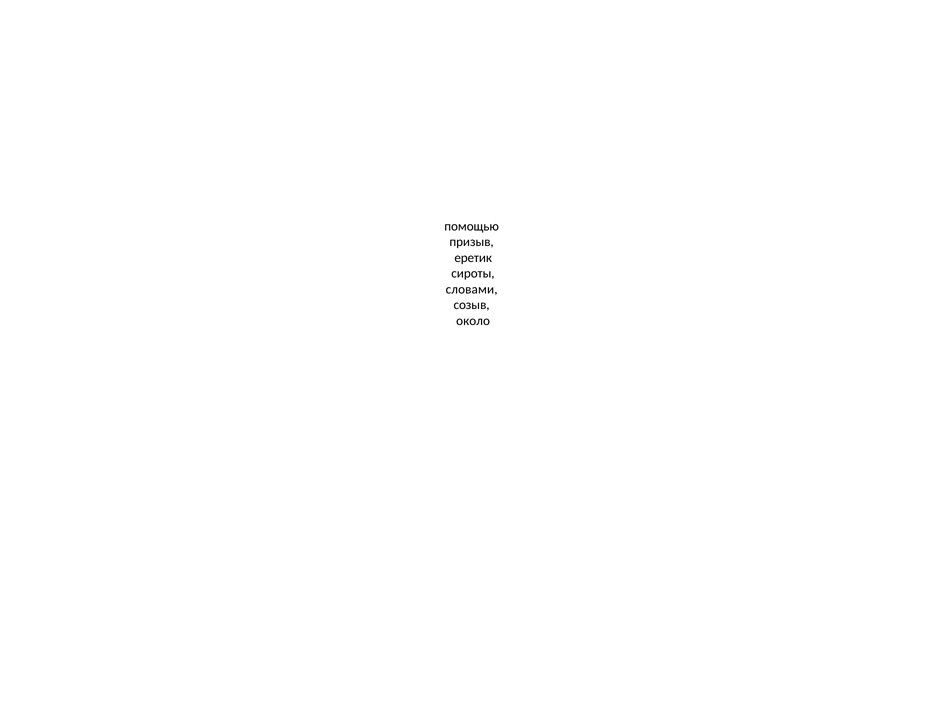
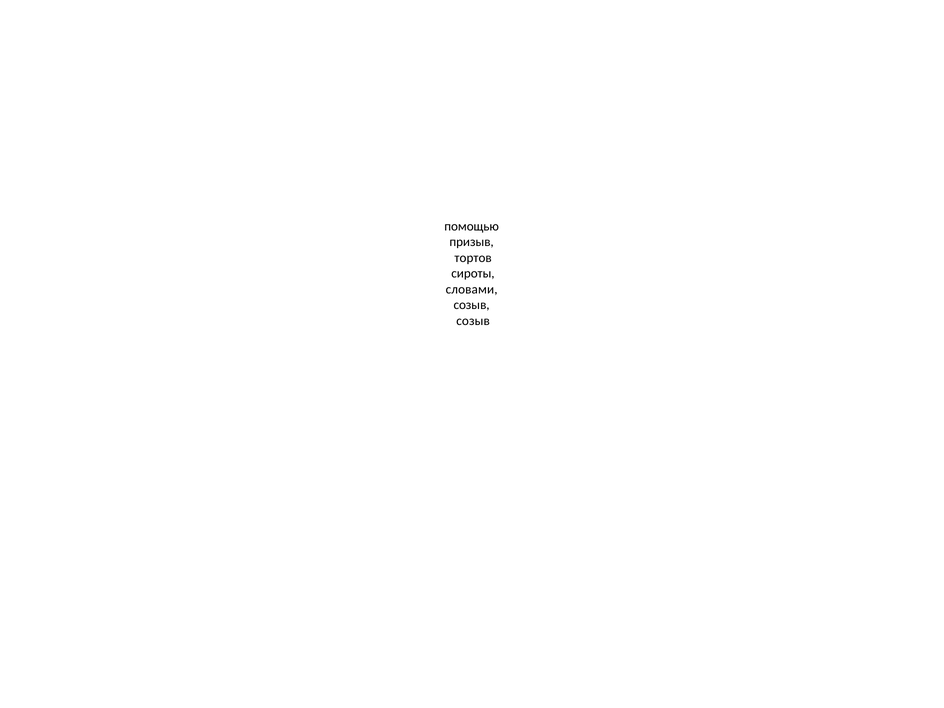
еретик: еретик -> тортов (473, 258)
около: около -> созыв (473, 321)
